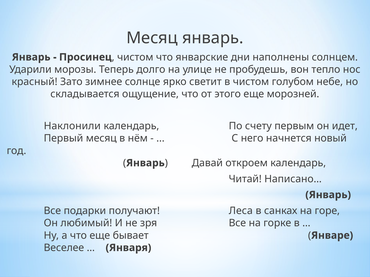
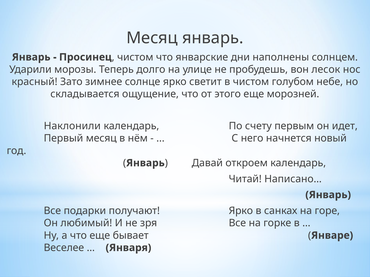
тепло: тепло -> лесок (326, 70)
получают Леса: Леса -> Ярко (241, 211)
